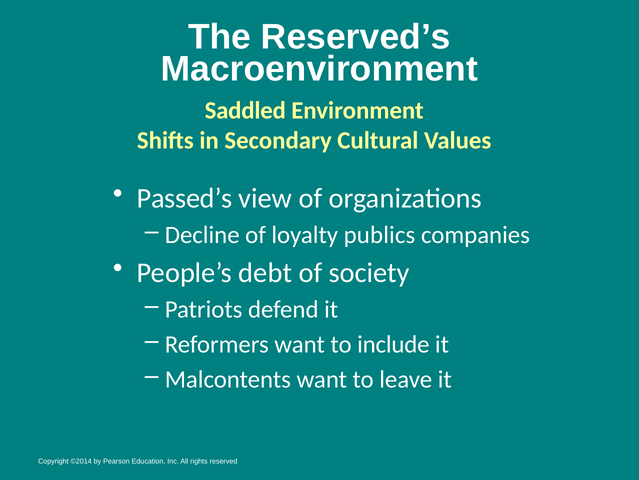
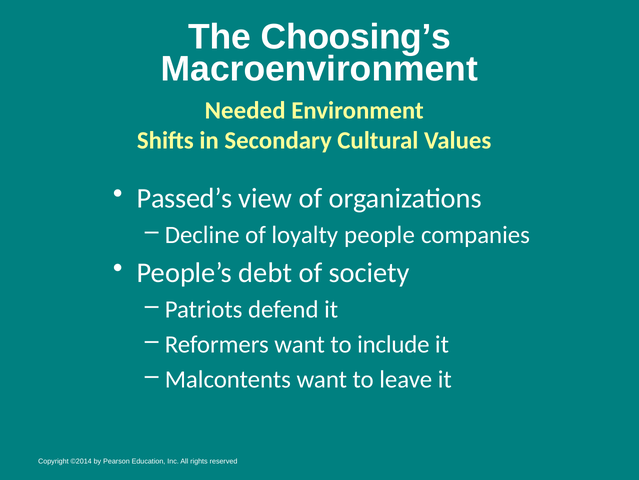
Reserved’s: Reserved’s -> Choosing’s (356, 37)
Saddled: Saddled -> Needed (245, 110)
publics: publics -> people (379, 235)
